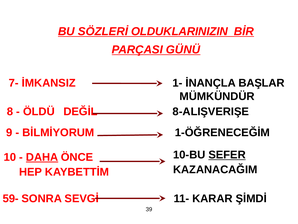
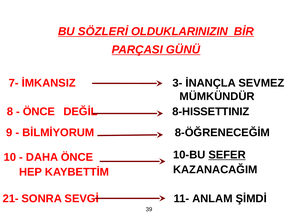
1-: 1- -> 3- (177, 83)
BAŞLAR: BAŞLAR -> SEVMEZ (261, 83)
ÖLDÜ: ÖLDÜ -> ÖNCE (39, 111)
8-ALIŞVERIŞE: 8-ALIŞVERIŞE -> 8-HISSETTINIZ (211, 111)
1-ÖĞRENECEĞİM: 1-ÖĞRENECEĞİM -> 8-ÖĞRENECEĞİM (222, 132)
DAHA underline: present -> none (42, 157)
59-: 59- -> 21- (11, 198)
KARAR: KARAR -> ANLAM (212, 198)
